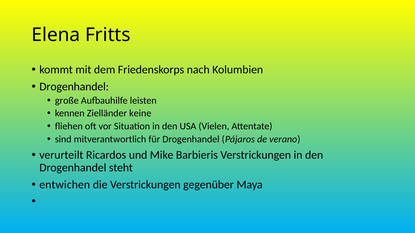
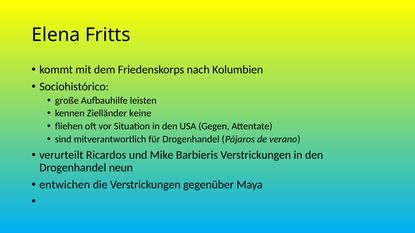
Drogenhandel: Drogenhandel -> Sociohistórico (74, 87)
Vielen: Vielen -> Gegen (214, 126)
steht: steht -> neun (121, 168)
